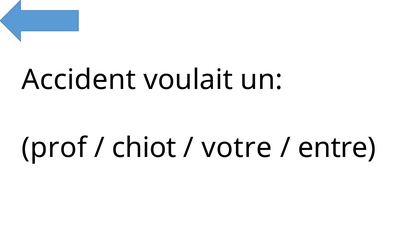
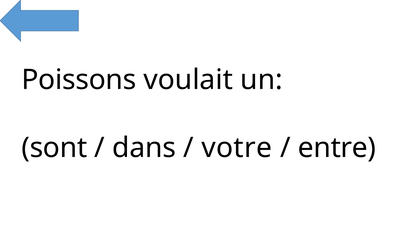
Accident: Accident -> Poissons (79, 80)
prof: prof -> sont (54, 148)
chiot: chiot -> dans (144, 148)
